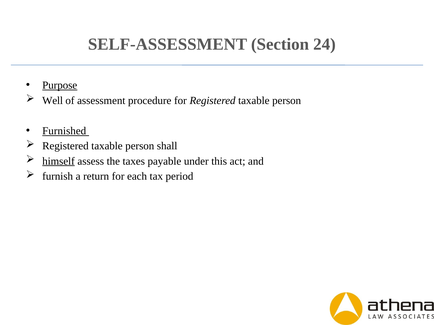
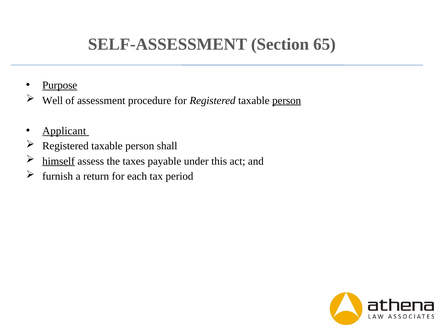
24: 24 -> 65 (324, 44)
person underline: none -> present (287, 101)
Furnished: Furnished -> Applicant (64, 131)
